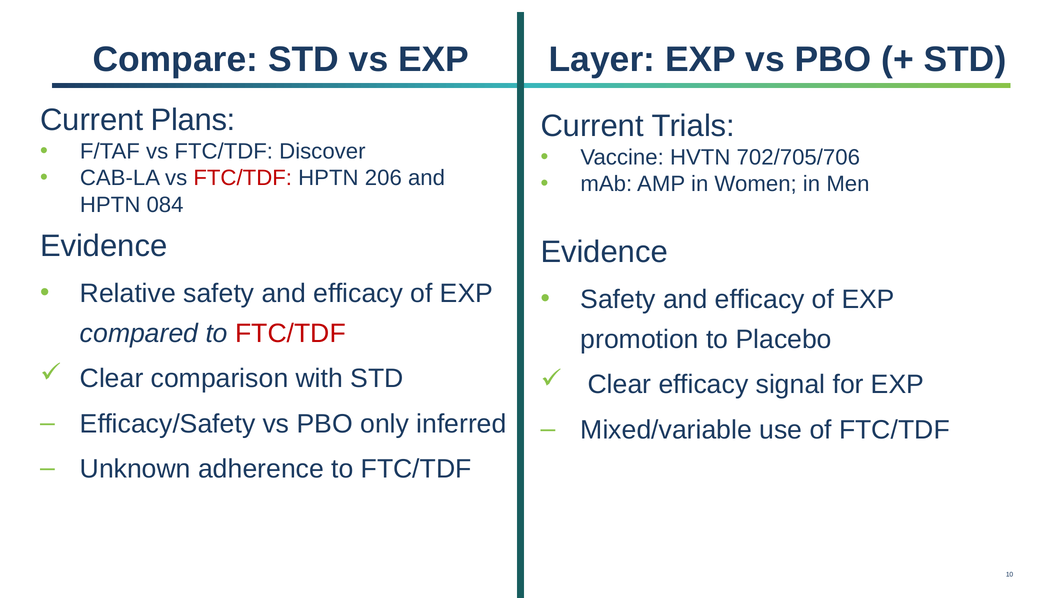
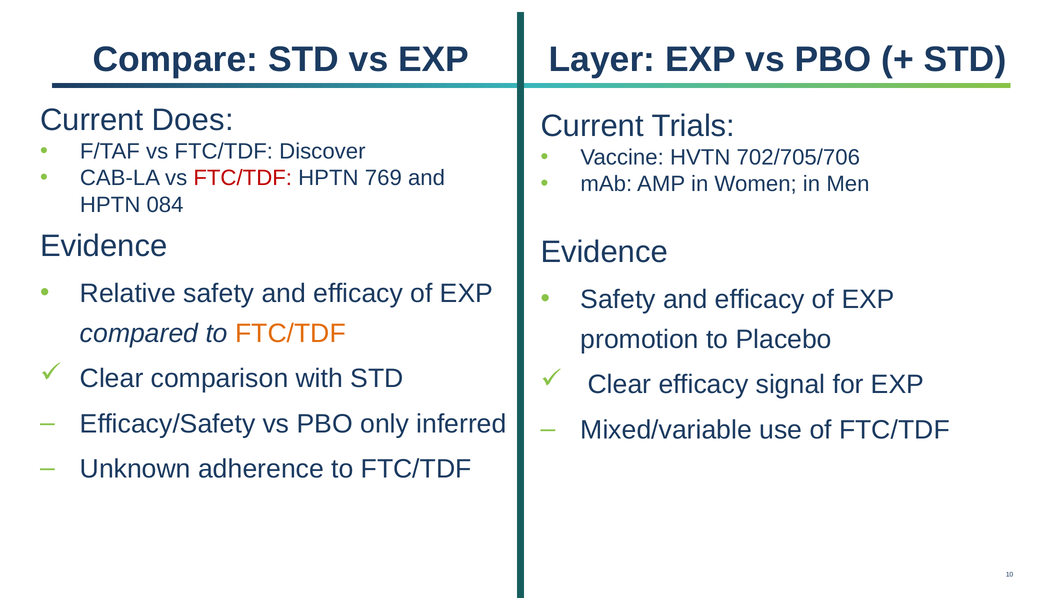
Plans: Plans -> Does (193, 120)
206: 206 -> 769 (383, 178)
FTC/TDF colour: red -> orange (290, 334)
